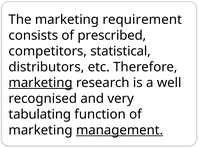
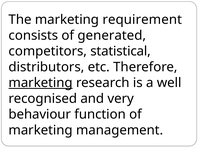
prescribed: prescribed -> generated (112, 36)
tabulating: tabulating -> behaviour (40, 115)
management underline: present -> none (120, 131)
